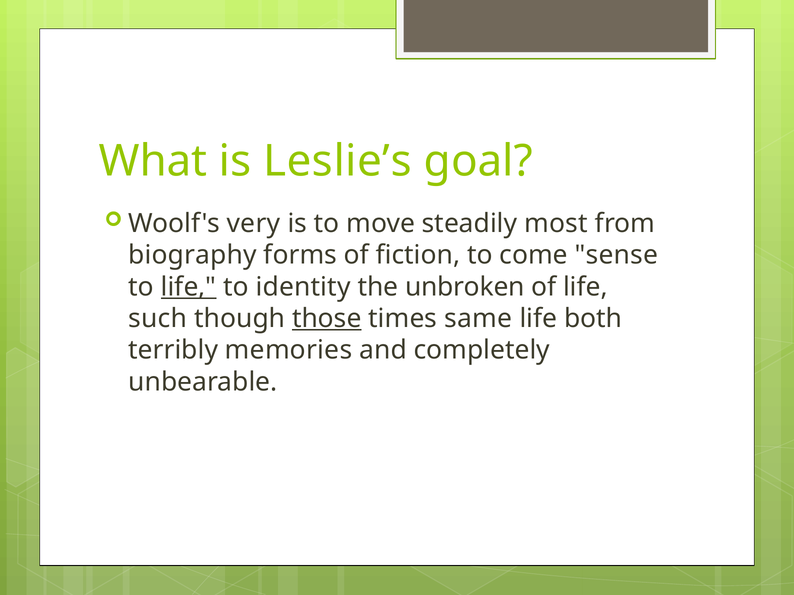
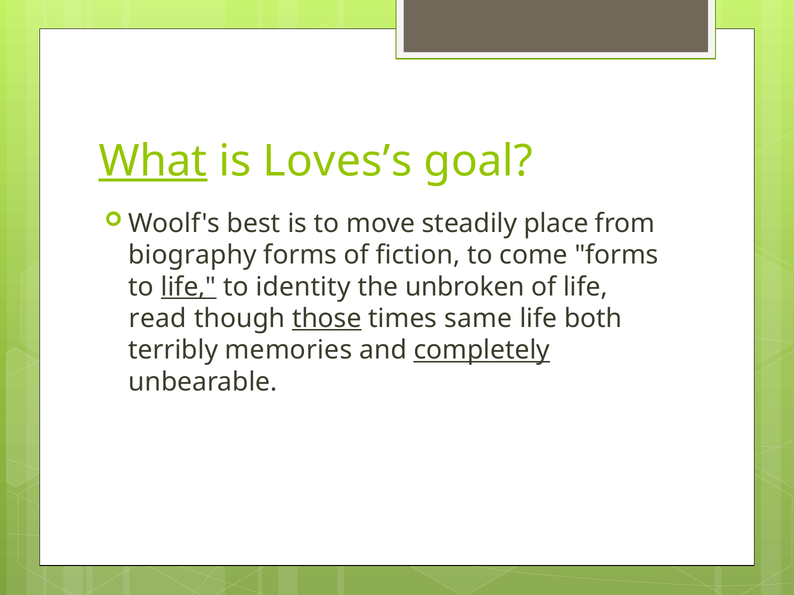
What underline: none -> present (153, 161)
Leslie’s: Leslie’s -> Loves’s (337, 161)
very: very -> best (254, 223)
most: most -> place (556, 223)
come sense: sense -> forms (617, 255)
such: such -> read (158, 319)
completely underline: none -> present (482, 351)
